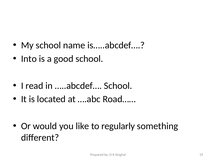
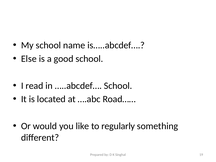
Into: Into -> Else (29, 59)
